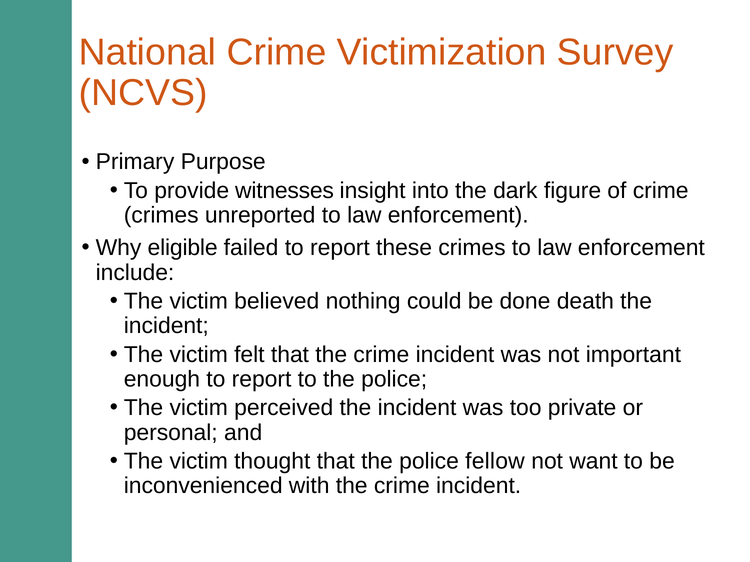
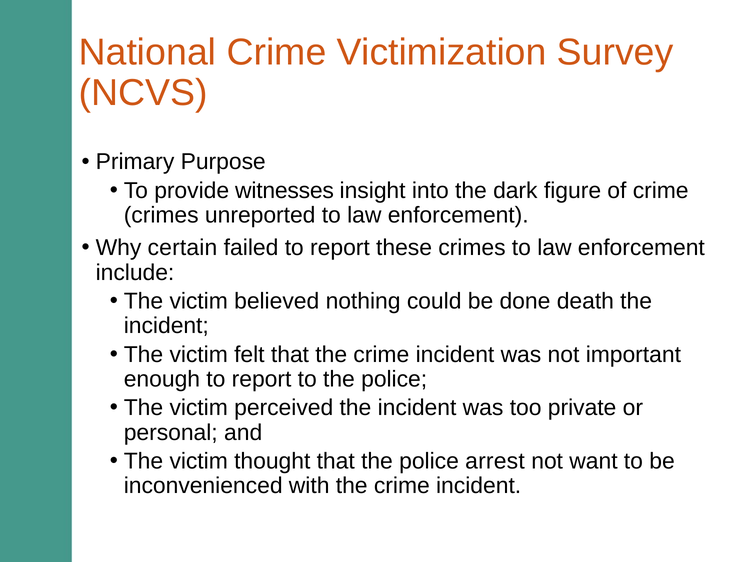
eligible: eligible -> certain (182, 248)
fellow: fellow -> arrest (495, 462)
